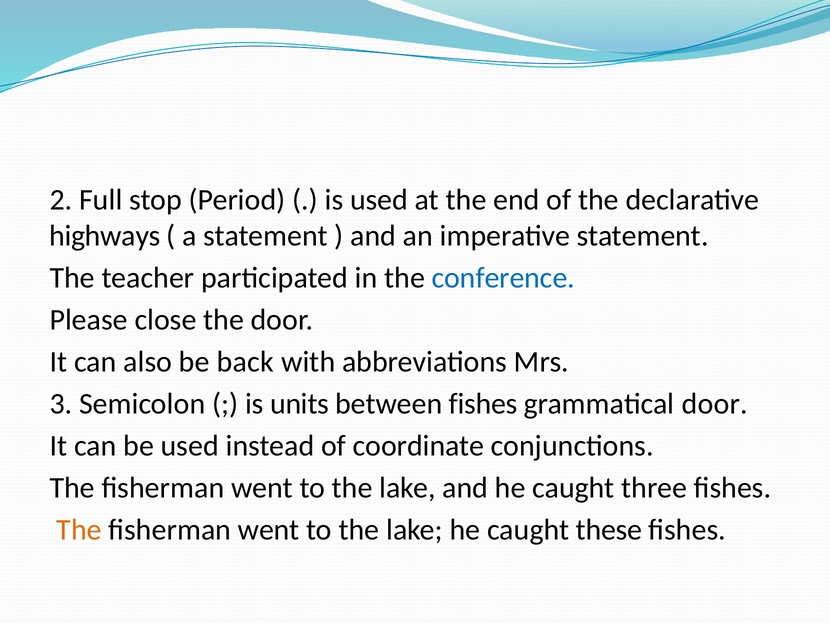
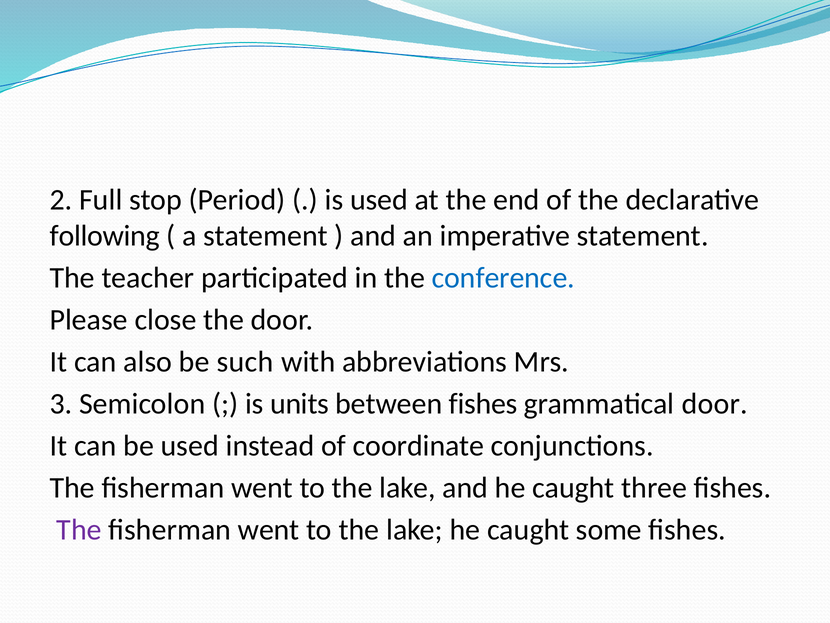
highways: highways -> following (105, 236)
back: back -> such (245, 362)
The colour: orange -> purple (79, 529)
these: these -> some (609, 529)
